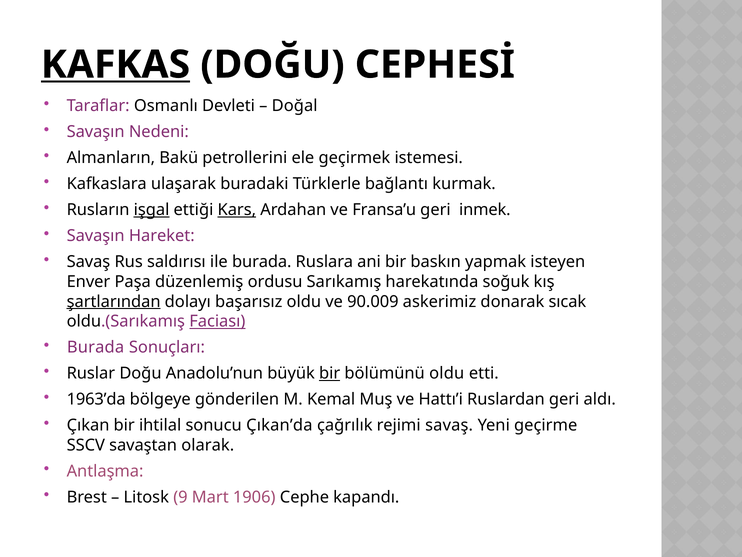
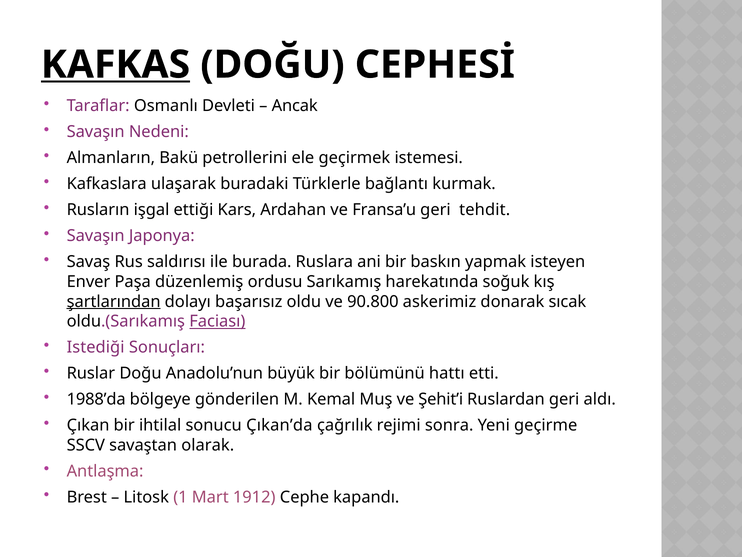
Doğal: Doğal -> Ancak (295, 106)
işgal underline: present -> none (152, 210)
Kars underline: present -> none (237, 210)
inmek: inmek -> tehdit (485, 210)
Hareket: Hareket -> Japonya (162, 236)
90.009: 90.009 -> 90.800 (373, 301)
Burada: Burada -> Istediği (96, 347)
bir underline: present -> none (330, 373)
bölümünü oldu: oldu -> hattı (447, 373)
1963’da: 1963’da -> 1988’da (96, 399)
Hattı’i: Hattı’i -> Şehit’i (441, 399)
rejimi savaş: savaş -> sonra (449, 425)
9: 9 -> 1 (180, 497)
1906: 1906 -> 1912 (254, 497)
